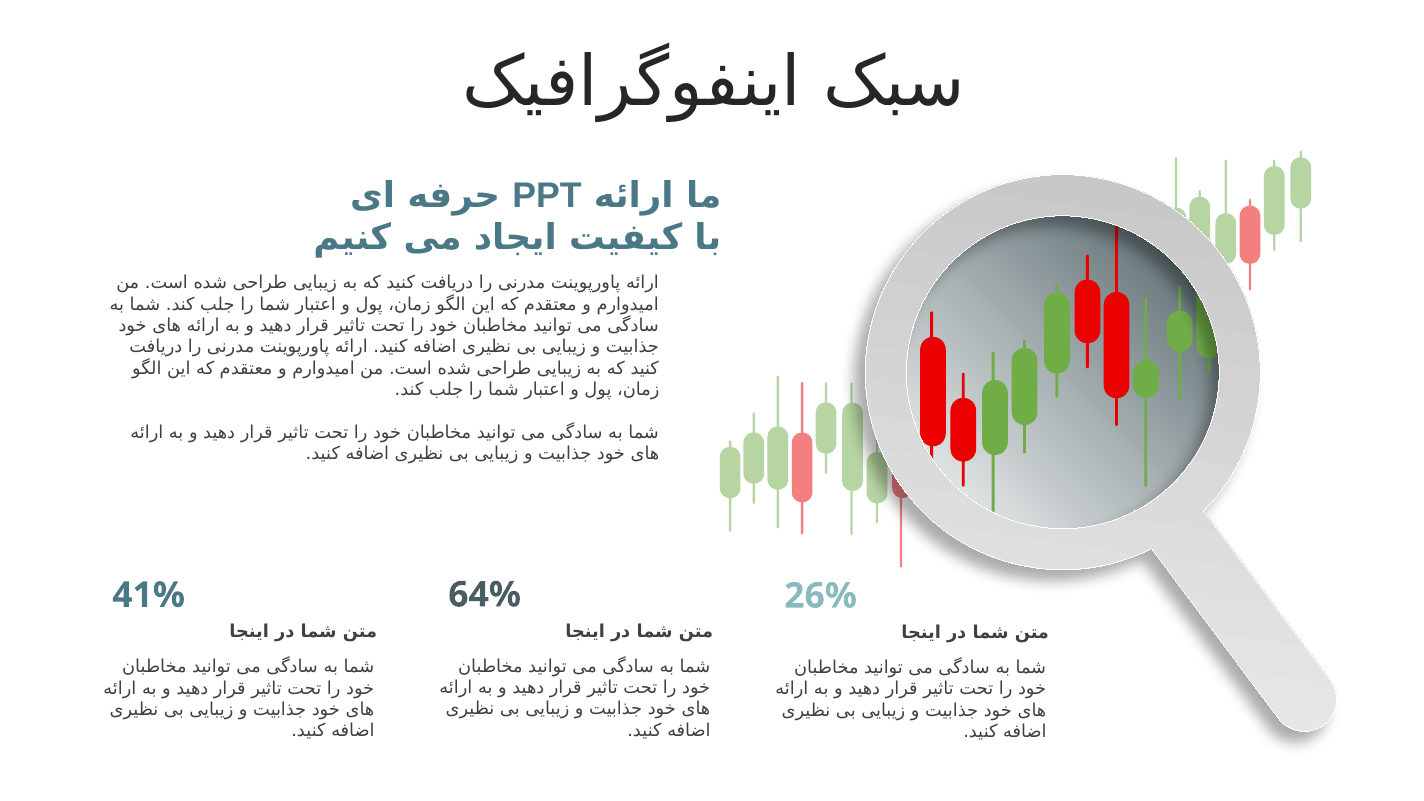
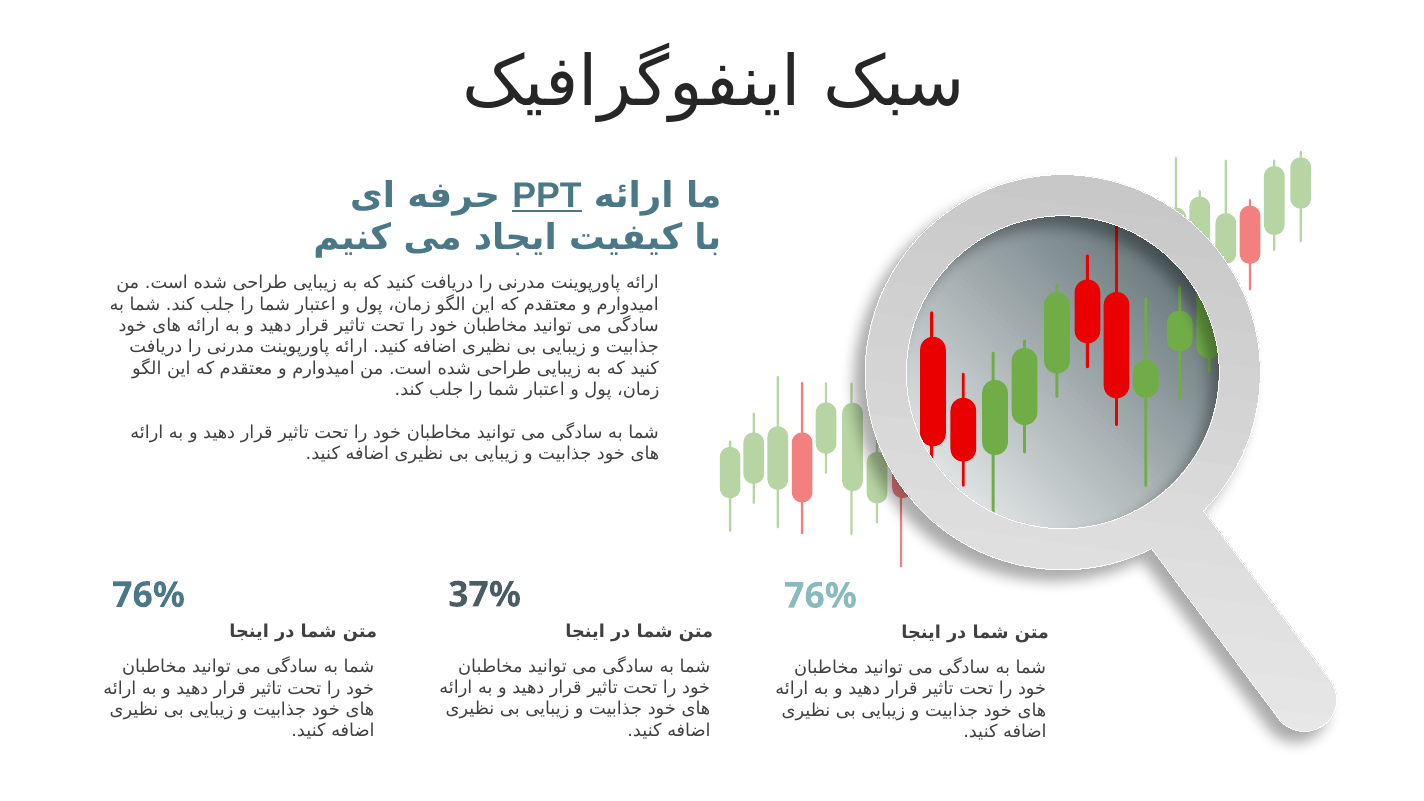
PPT underline: none -> present (547, 195)
64%: 64% -> 37% (485, 595)
41%: 41% -> 76% (149, 595)
26%: 26% -> 76% (821, 596)
